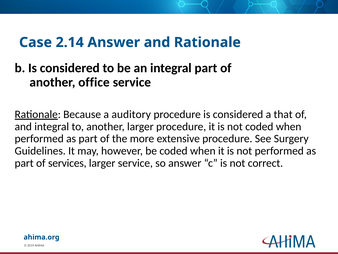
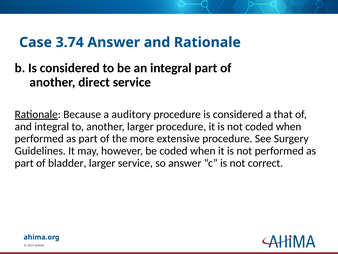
2.14: 2.14 -> 3.74 (70, 42)
office: office -> direct (94, 82)
services: services -> bladder (67, 163)
